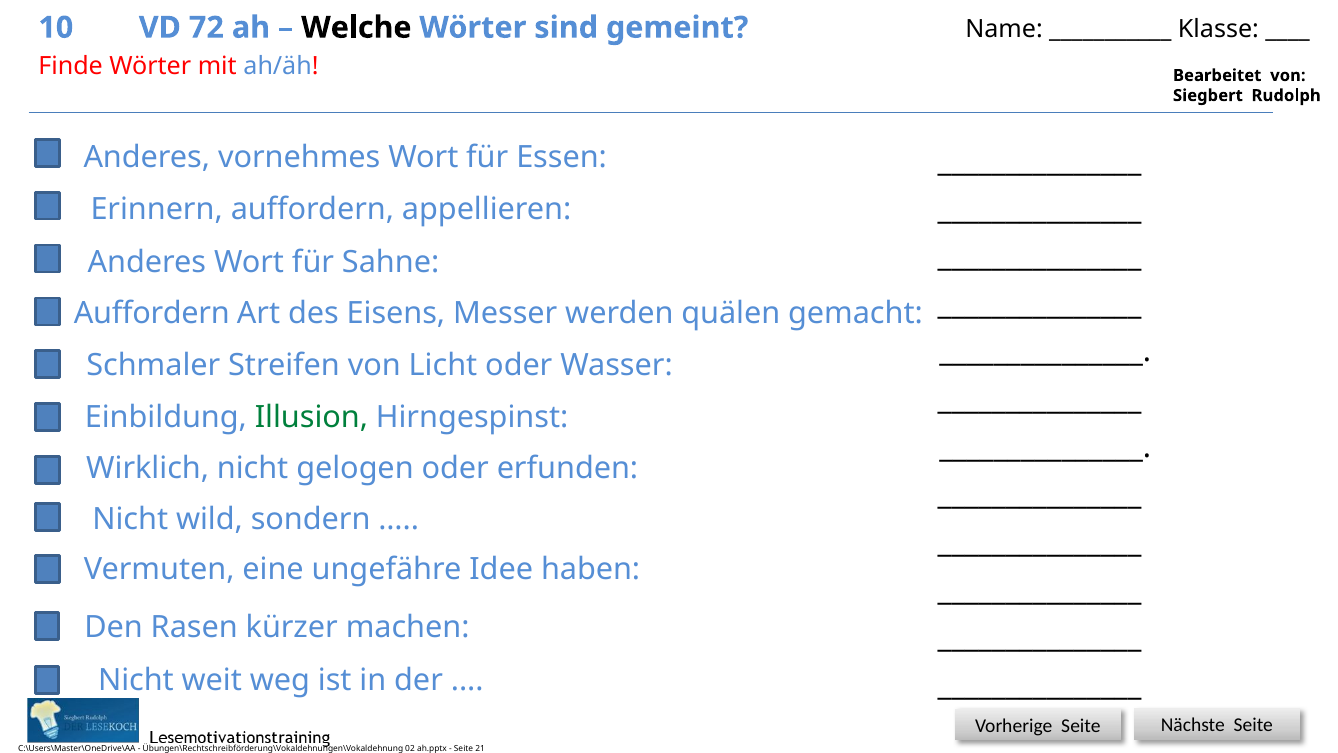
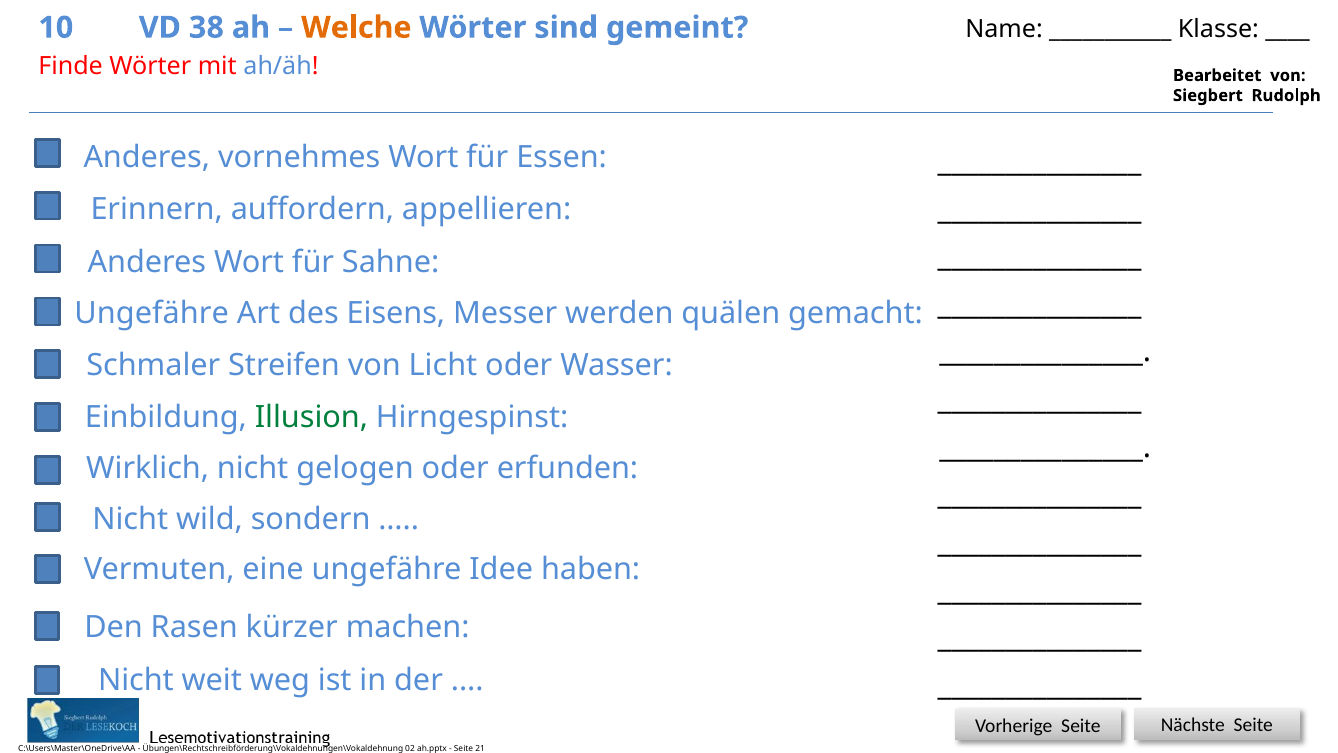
72: 72 -> 38 (206, 28)
Welche colour: black -> orange (356, 28)
Auffordern: Auffordern -> Ungefähre (152, 313)
